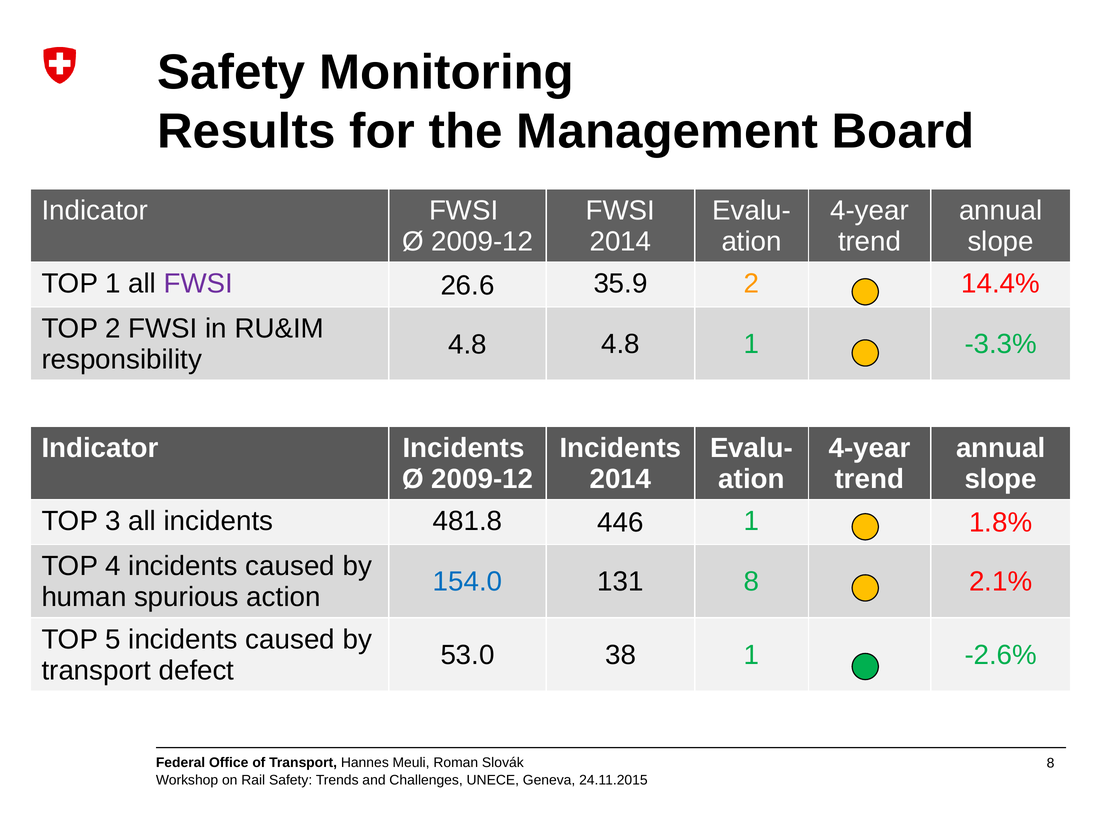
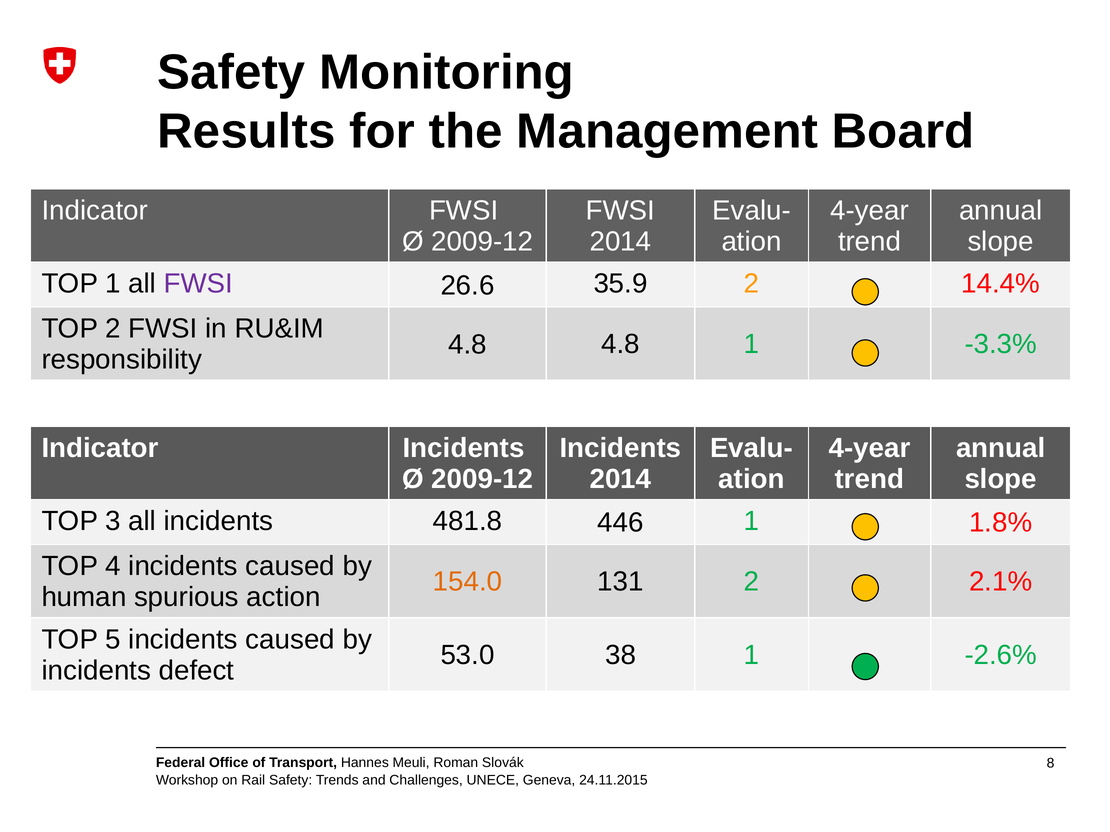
154.0 colour: blue -> orange (467, 582)
131 8: 8 -> 2 (752, 582)
transport: transport -> incidents (96, 671)
